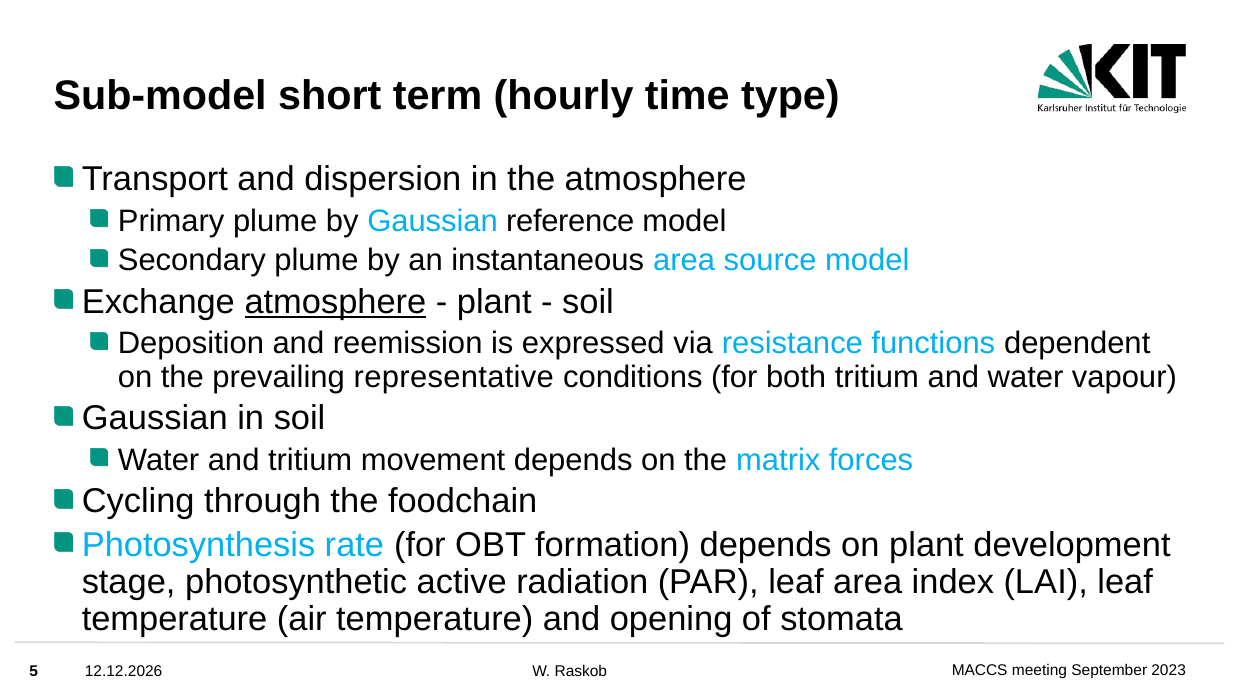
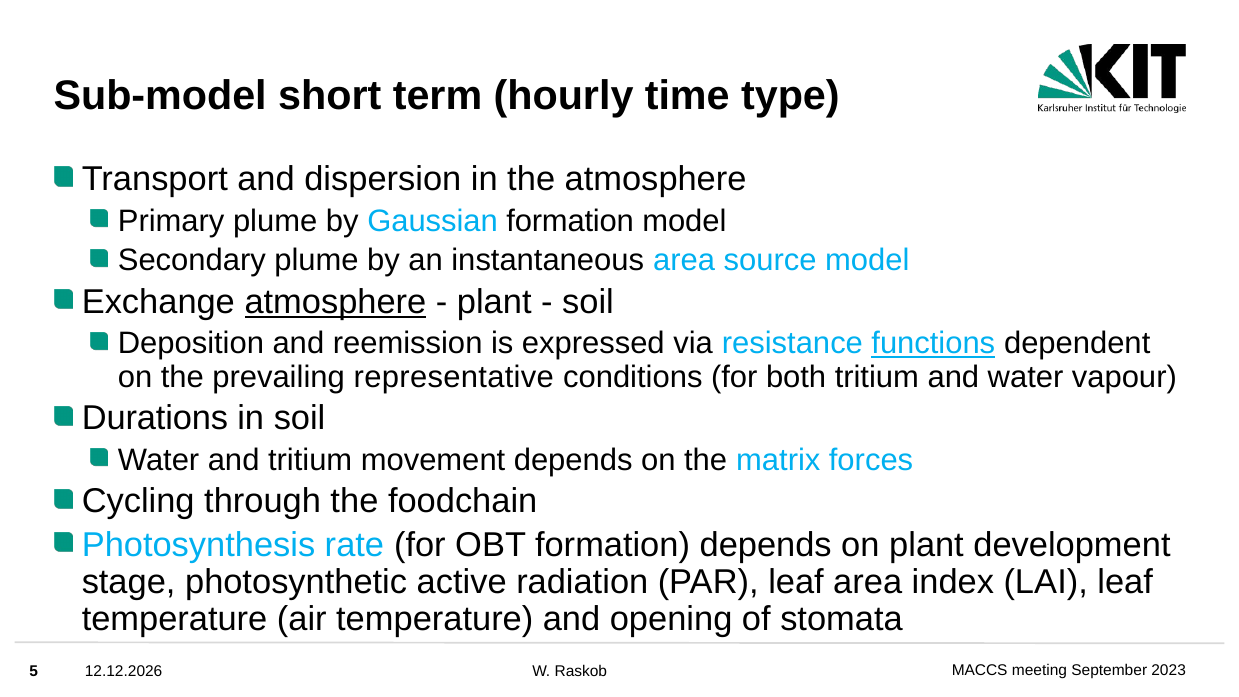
Gaussian reference: reference -> formation (570, 221)
functions underline: none -> present (933, 344)
Gaussian: Gaussian -> Durations (155, 419)
